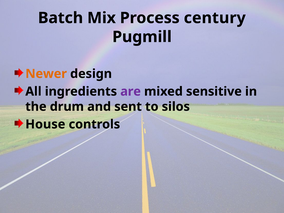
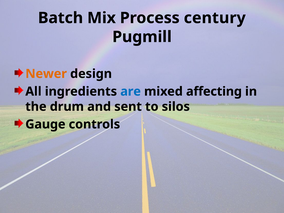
are colour: purple -> blue (131, 91)
sensitive: sensitive -> affecting (214, 91)
House: House -> Gauge (45, 124)
